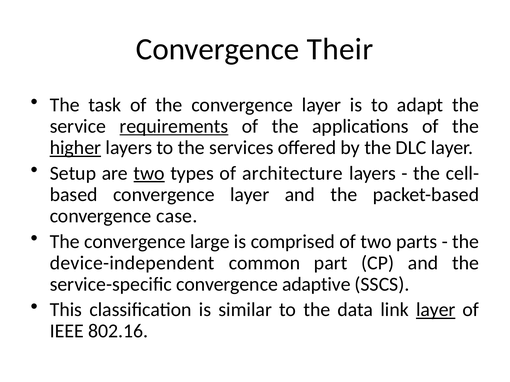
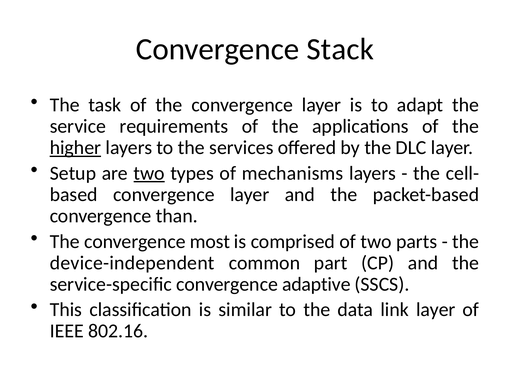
Their: Their -> Stack (340, 49)
requirements underline: present -> none (174, 127)
architecture: architecture -> mechanisms (293, 173)
case: case -> than (177, 216)
large: large -> most (210, 242)
layer underline: present -> none (436, 310)
